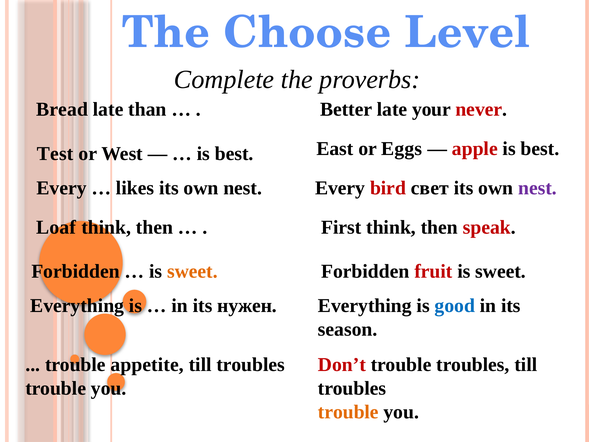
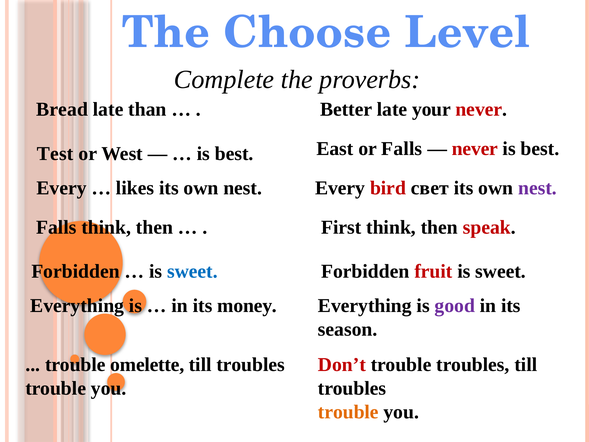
or Eggs: Eggs -> Falls (402, 149)
apple: apple -> never (475, 149)
Loaf: Loaf -> Falls (56, 227)
sweet colour: orange -> blue (192, 271)
нужен: нужен -> money (247, 306)
good colour: blue -> purple (455, 306)
appetite: appetite -> omelette (147, 365)
